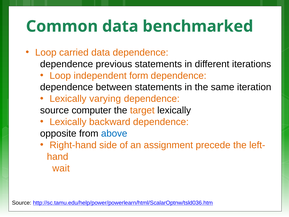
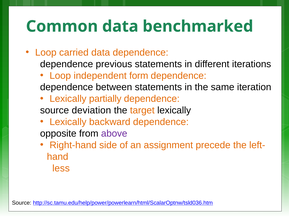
varying: varying -> partially (105, 99)
computer: computer -> deviation (91, 110)
above colour: blue -> purple (114, 133)
wait: wait -> less (61, 168)
